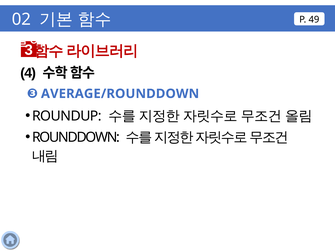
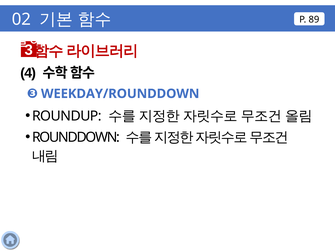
49: 49 -> 89 (314, 19)
AVERAGE/ROUNDDOWN: AVERAGE/ROUNDDOWN -> WEEKDAY/ROUNDDOWN (120, 94)
